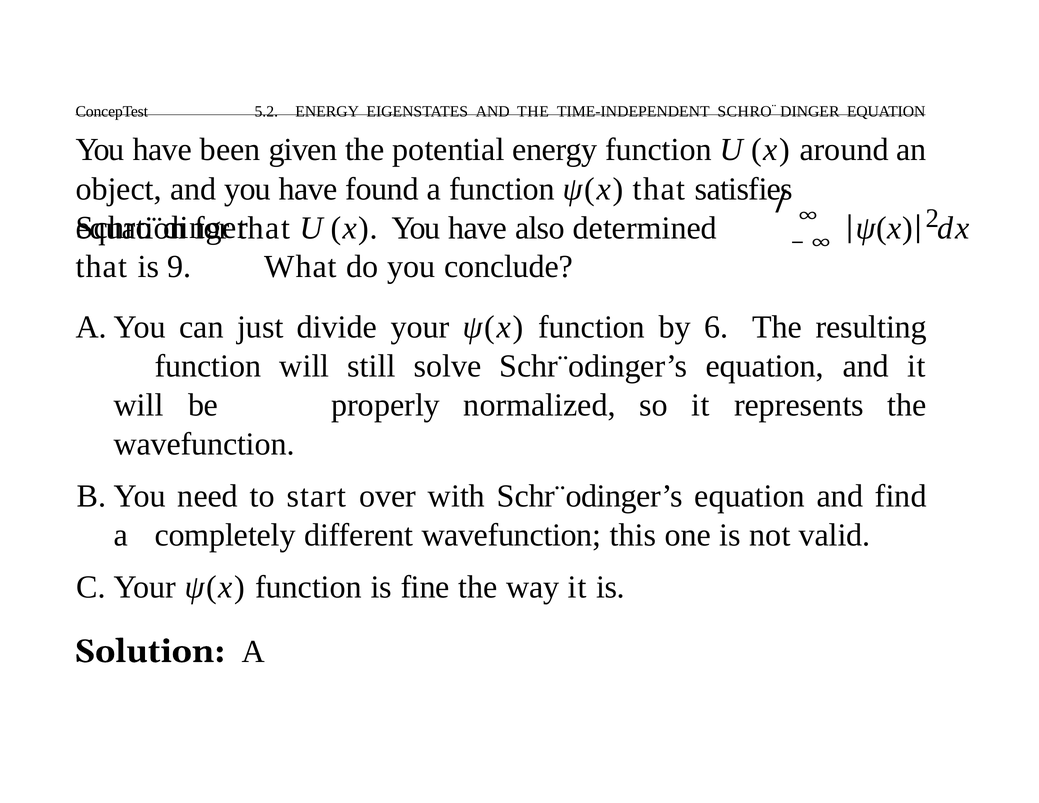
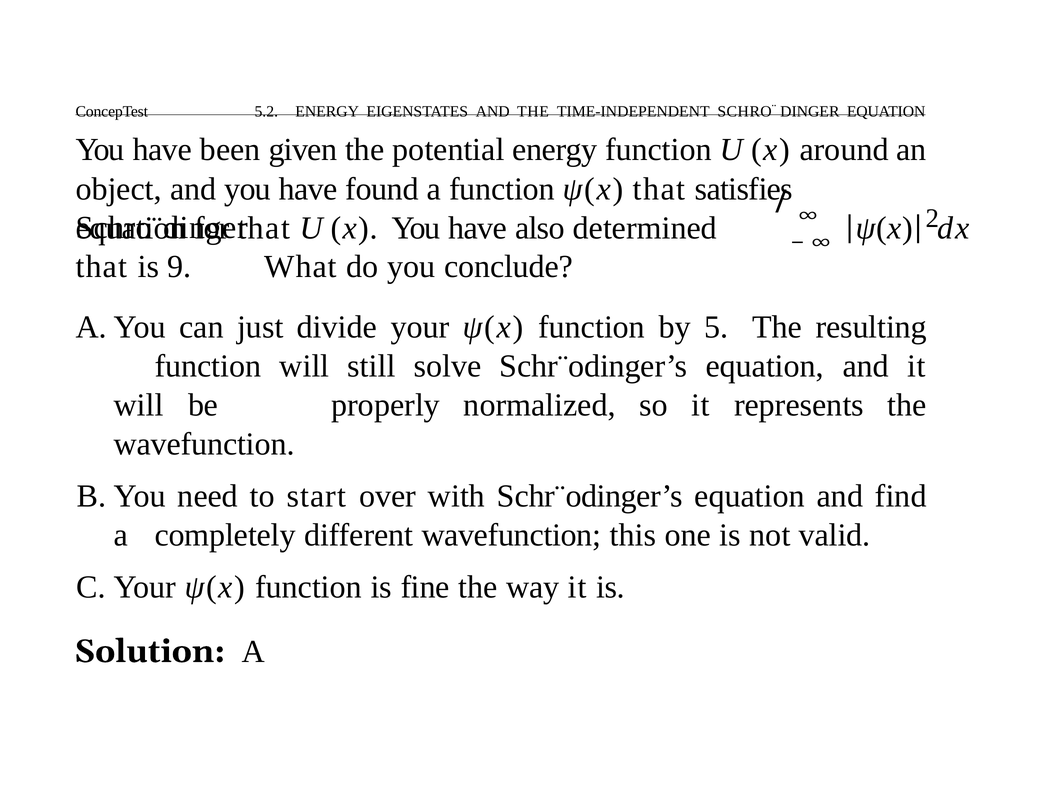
6: 6 -> 5 (716, 327)
